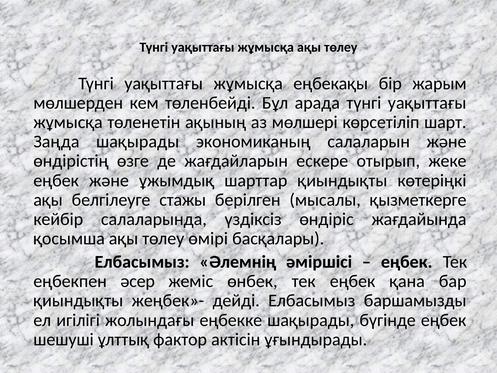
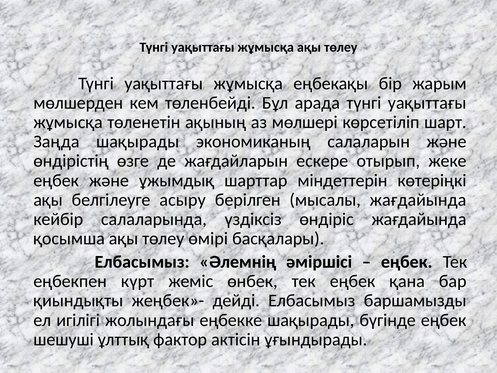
шарттар қиындықты: қиындықты -> мiндеттерiн (342, 180)
стажы: стажы -> асыру (183, 200)
мысалы қызметкерге: қызметкерге -> жағдайында (418, 200)
әсер: әсер -> күрт (138, 281)
